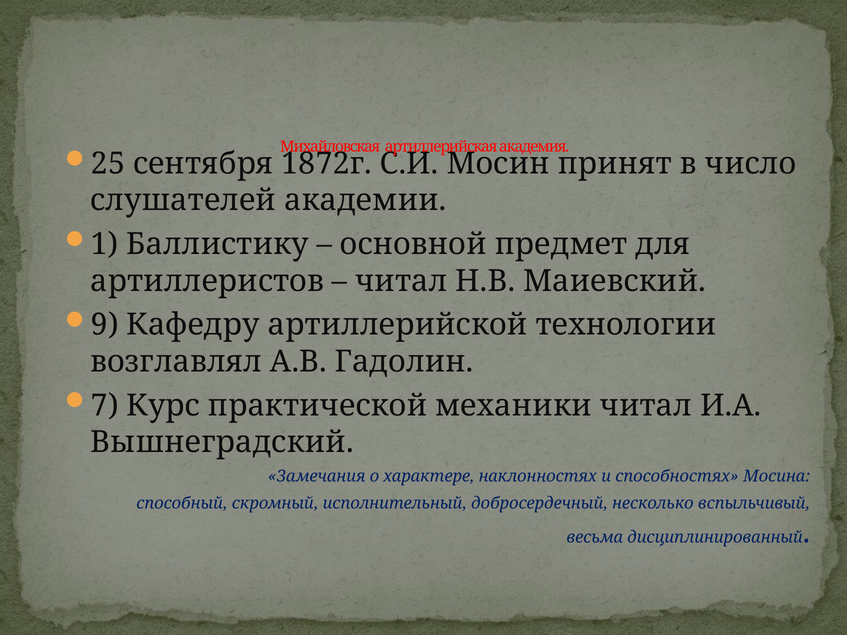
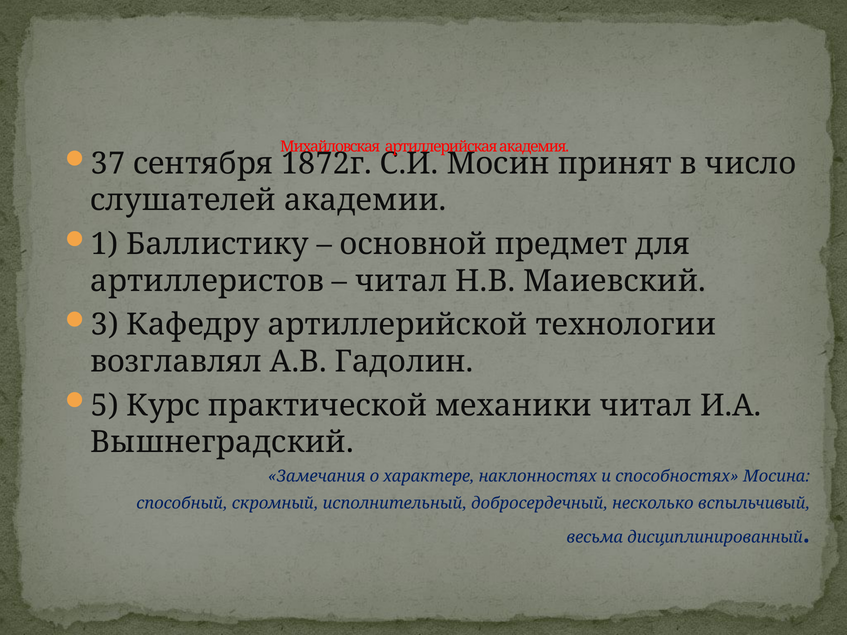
25: 25 -> 37 (108, 164)
9: 9 -> 3 (105, 325)
7: 7 -> 5 (105, 406)
